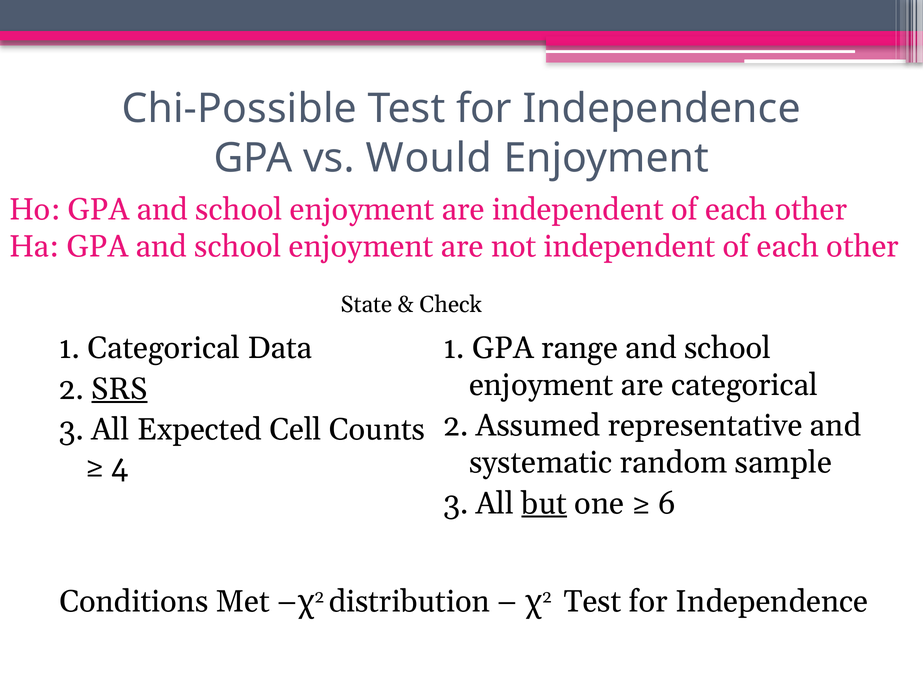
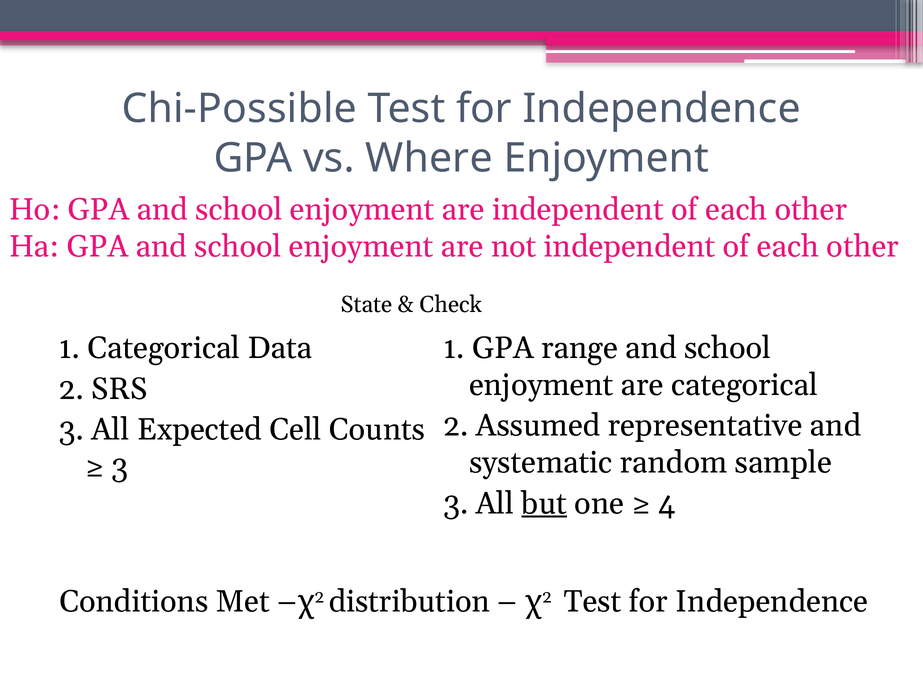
Would: Would -> Where (429, 158)
SRS underline: present -> none (120, 389)
4: 4 -> 3 (120, 467)
6: 6 -> 4 (667, 504)
